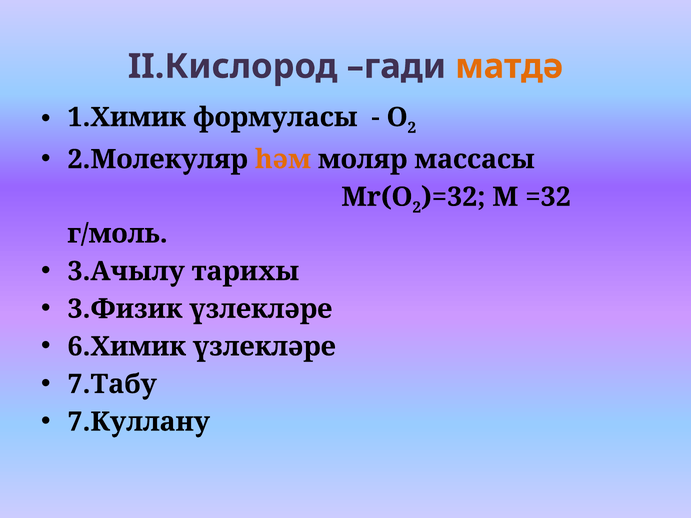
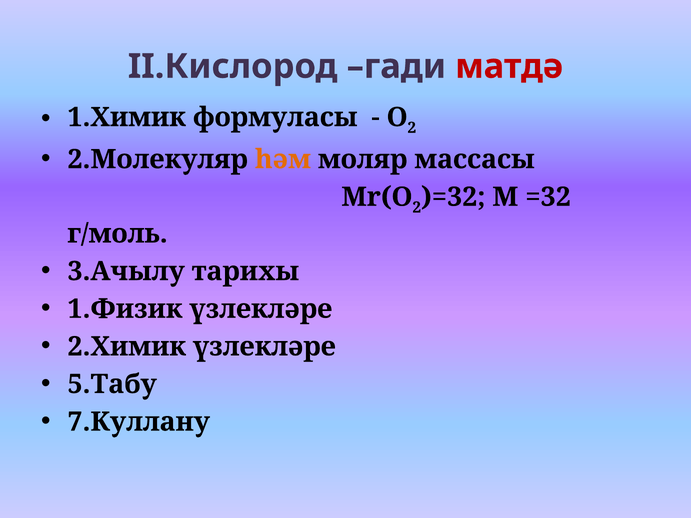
матдә colour: orange -> red (509, 66)
3.Физик: 3.Физик -> 1.Физик (125, 309)
6.Химик: 6.Химик -> 2.Химик (127, 347)
7.Табу: 7.Табу -> 5.Табу (112, 384)
